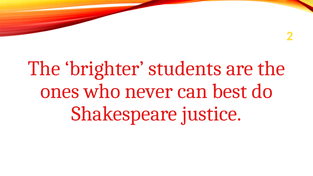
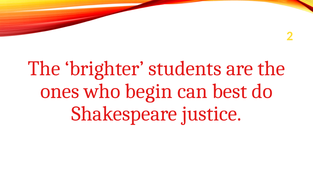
never: never -> begin (149, 91)
